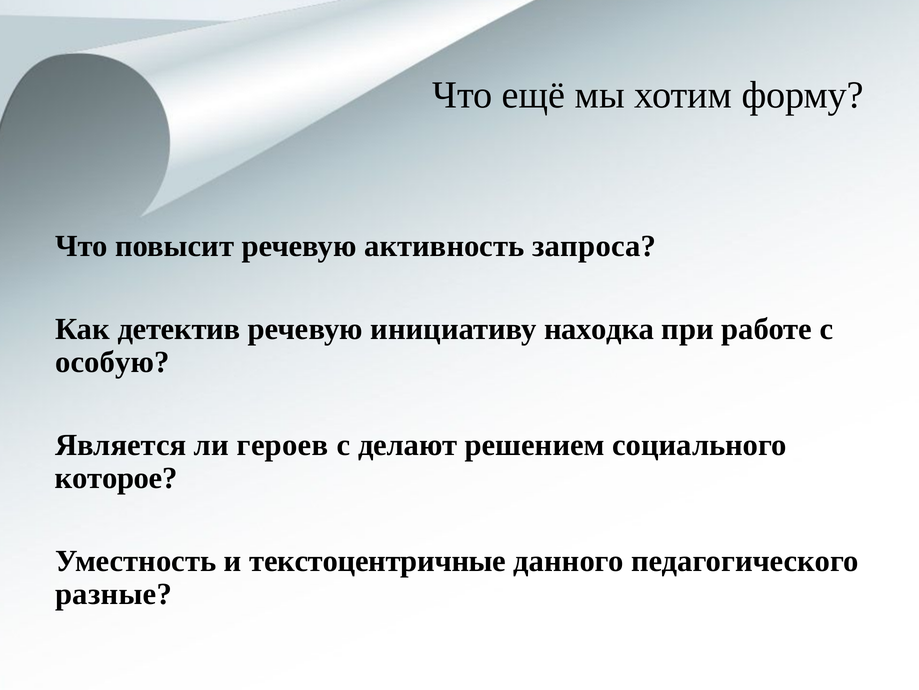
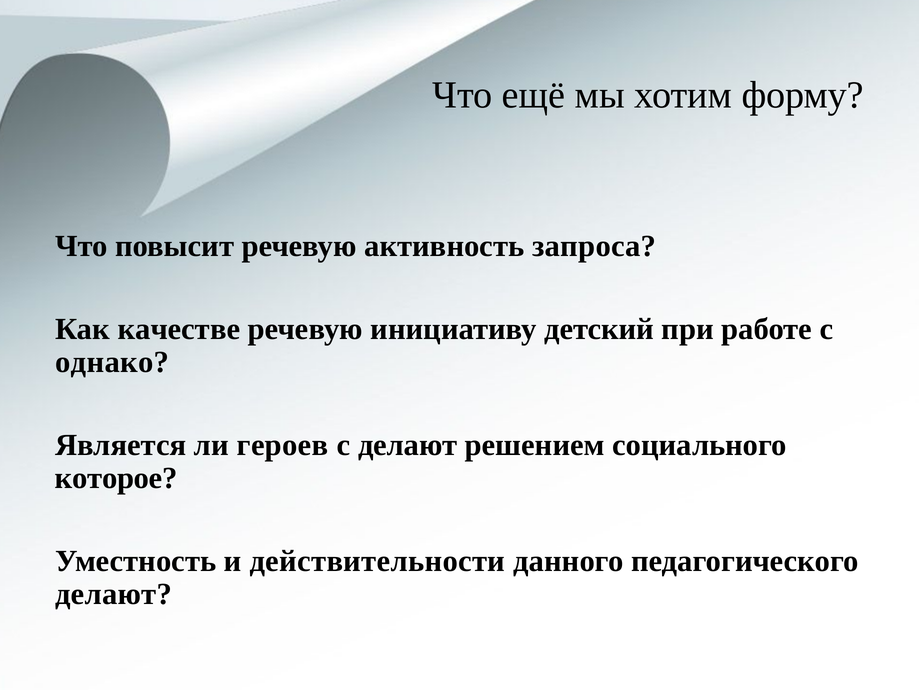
детектив: детектив -> качестве (179, 329)
находка: находка -> детский (599, 329)
особую: особую -> однако (112, 362)
текстоцентричные: текстоцентричные -> действительности (377, 560)
разные: разные -> делают (114, 593)
